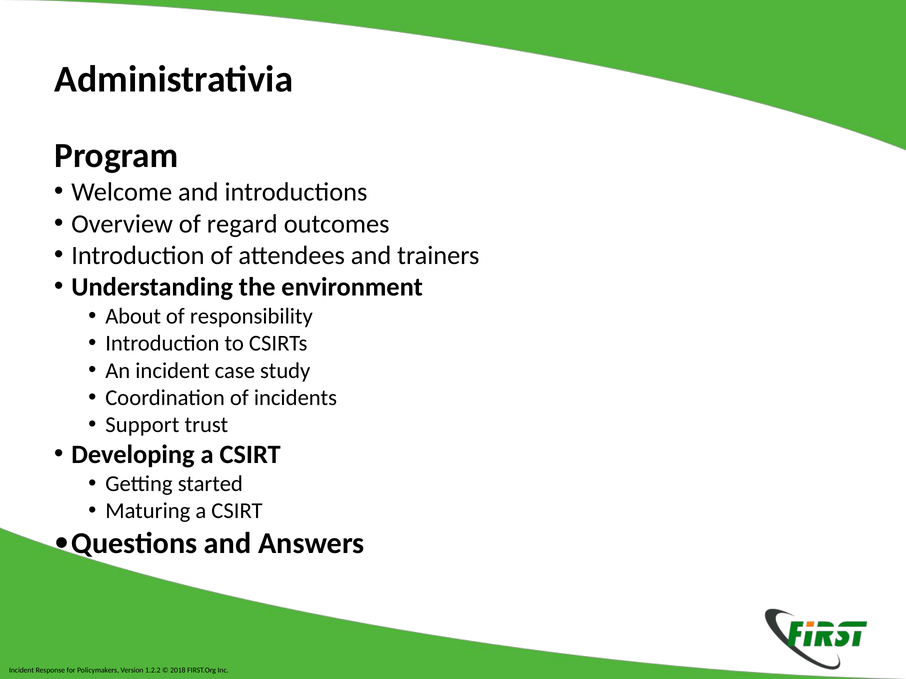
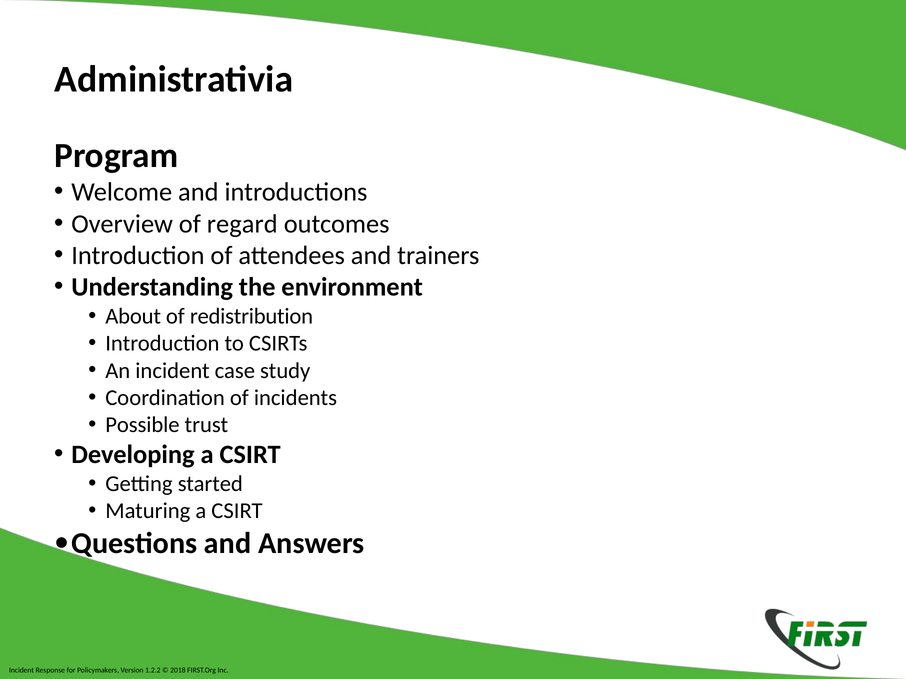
responsibility: responsibility -> redistribution (251, 317)
Support: Support -> Possible (142, 425)
